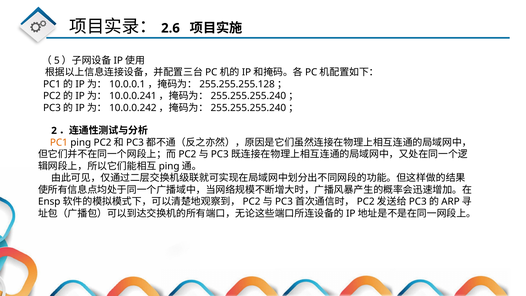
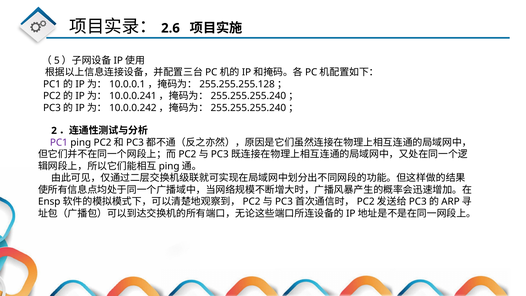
PC1 colour: orange -> purple (59, 142)
